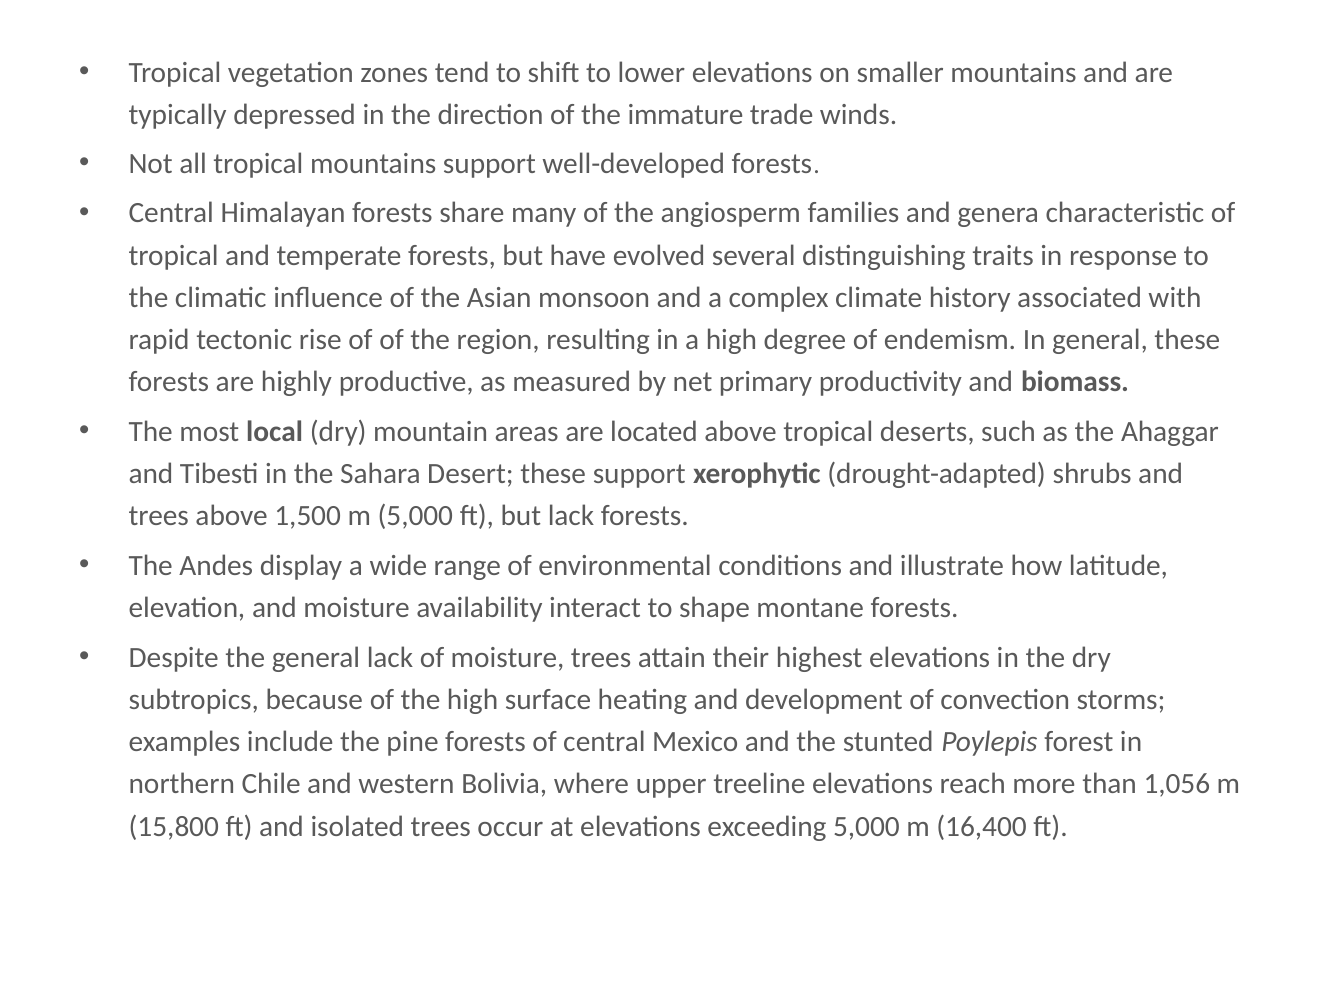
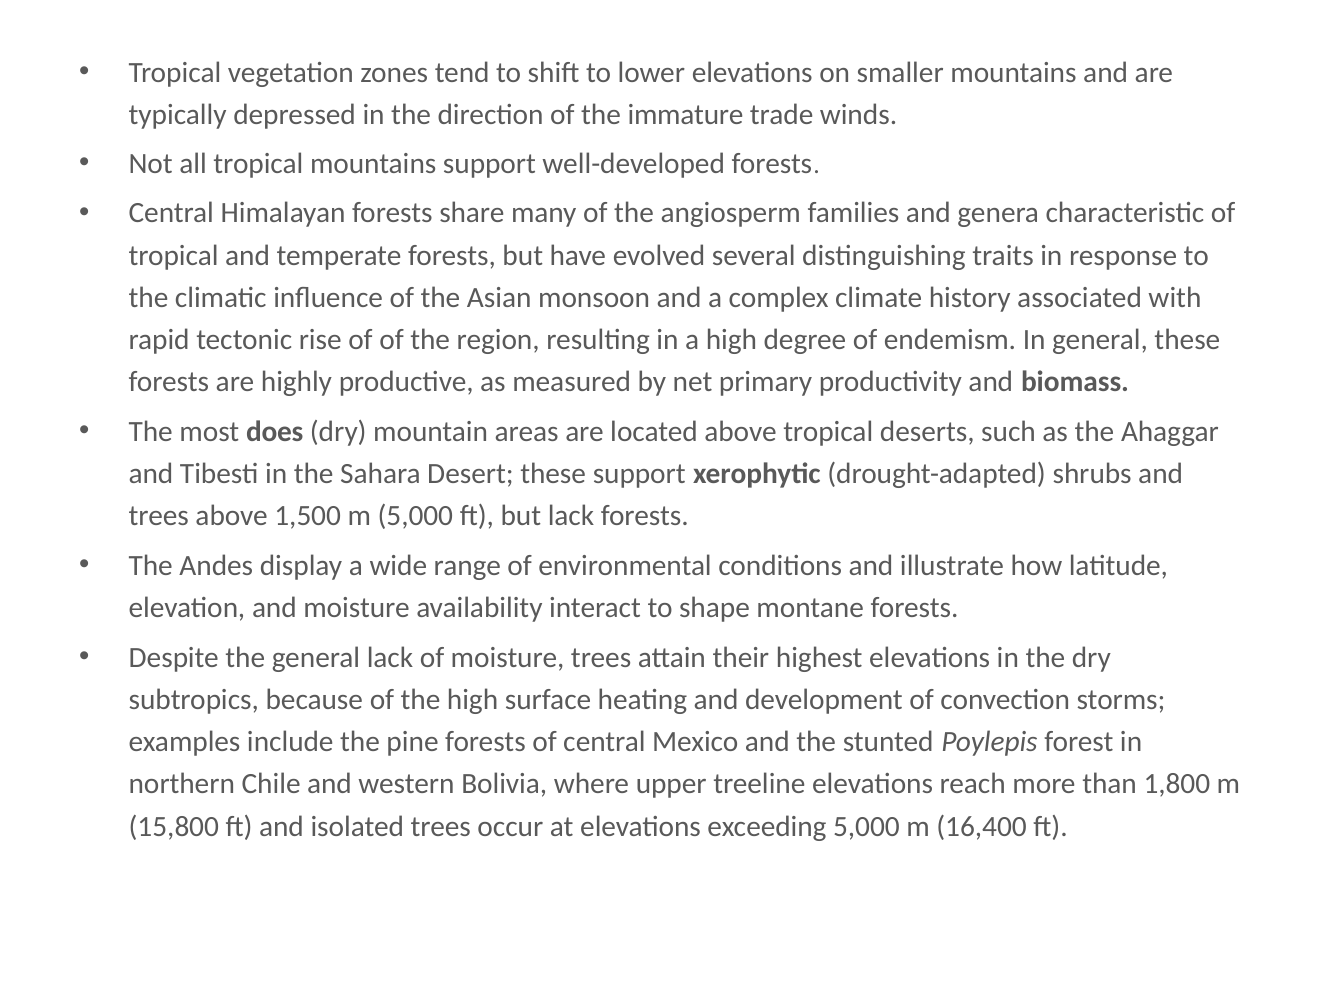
local: local -> does (275, 432)
1,056: 1,056 -> 1,800 (1177, 784)
